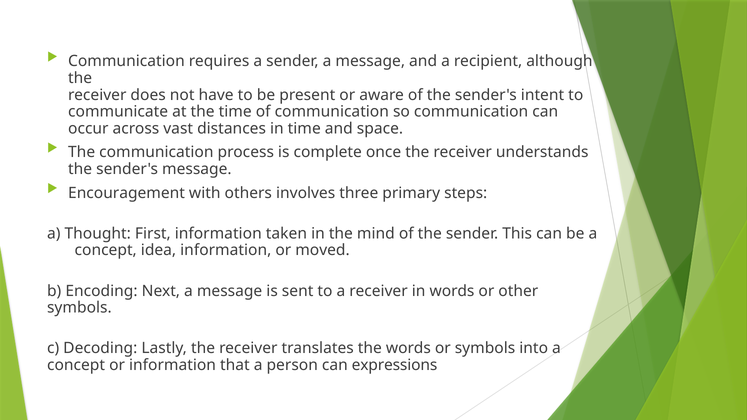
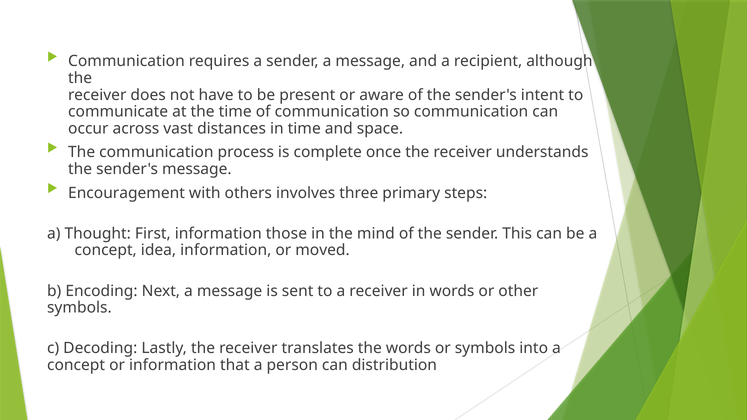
taken: taken -> those (286, 234)
expressions: expressions -> distribution (394, 365)
